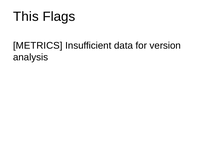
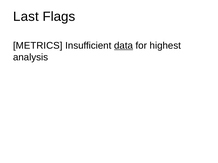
This: This -> Last (26, 17)
data underline: none -> present (124, 46)
version: version -> highest (165, 46)
